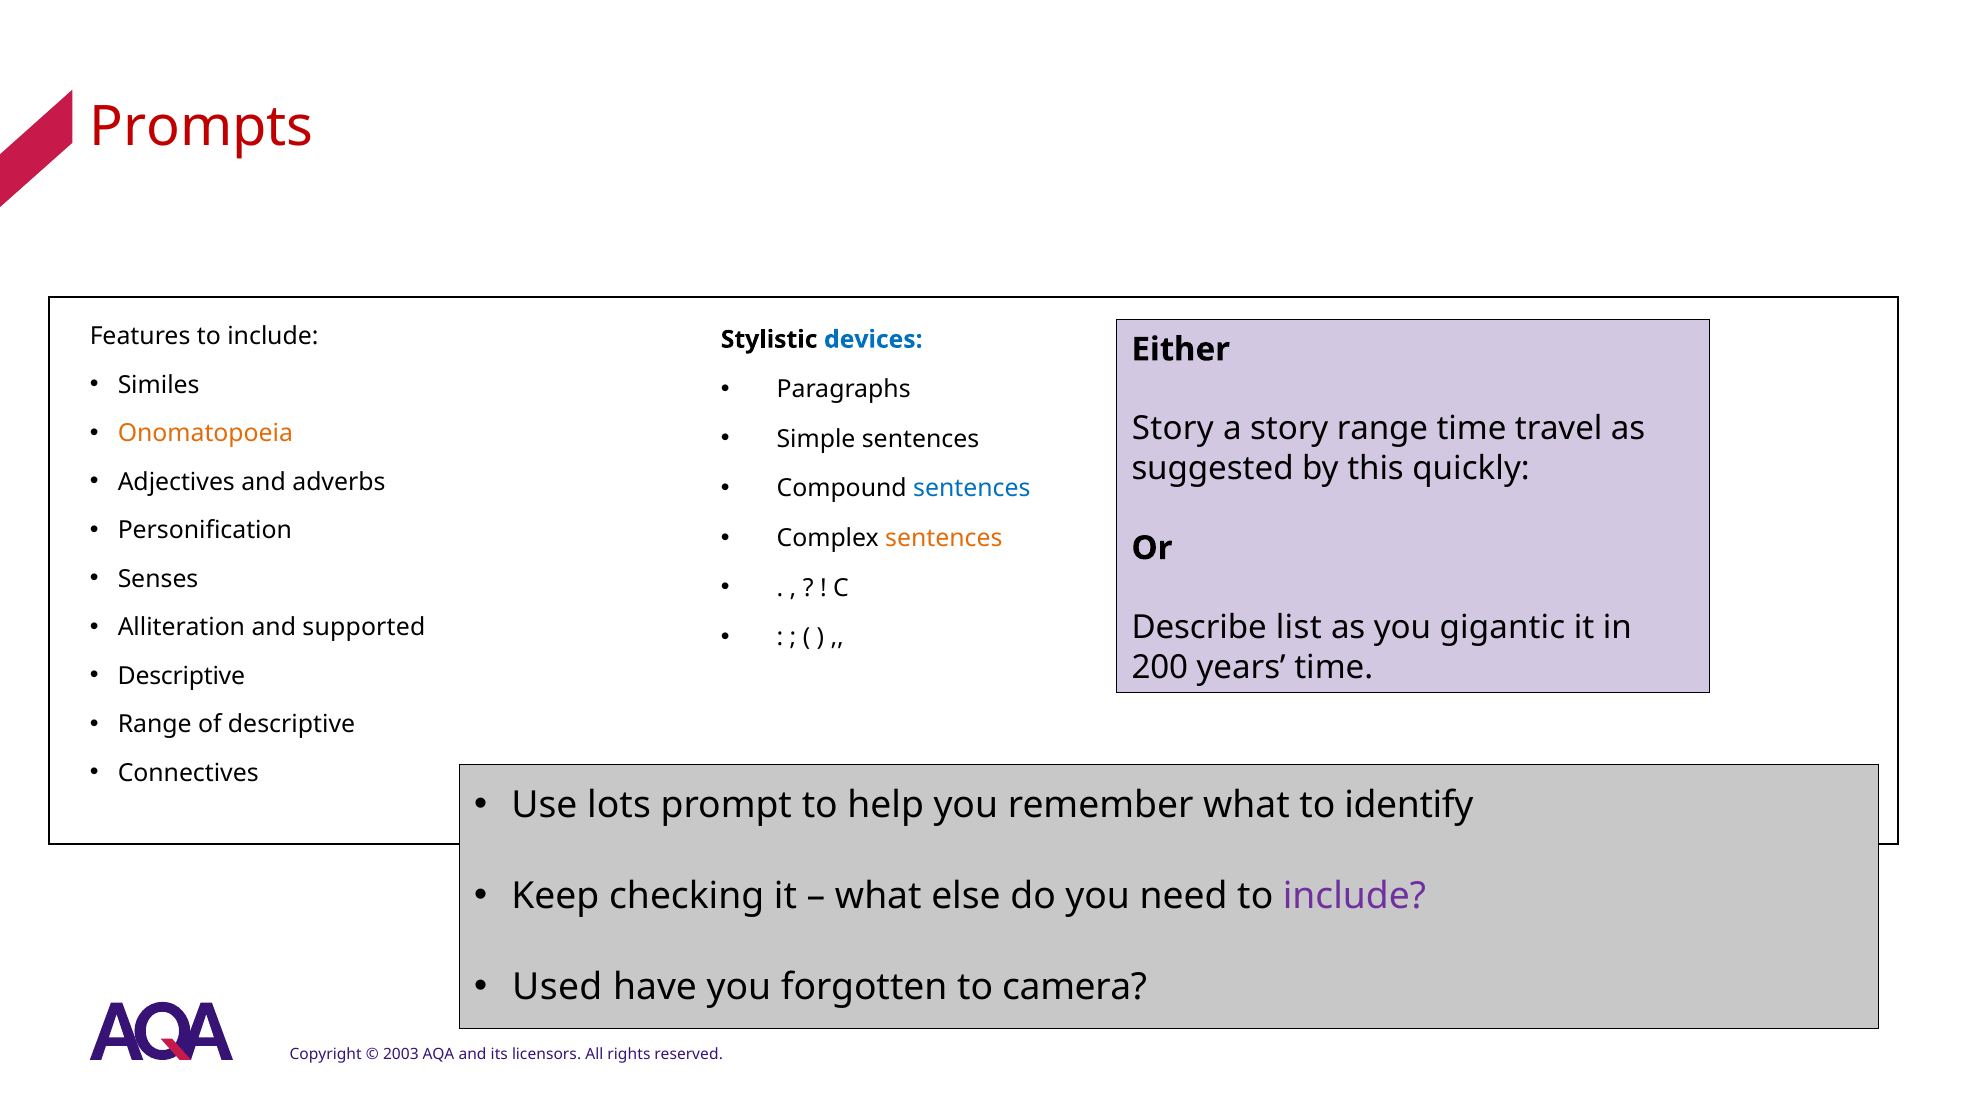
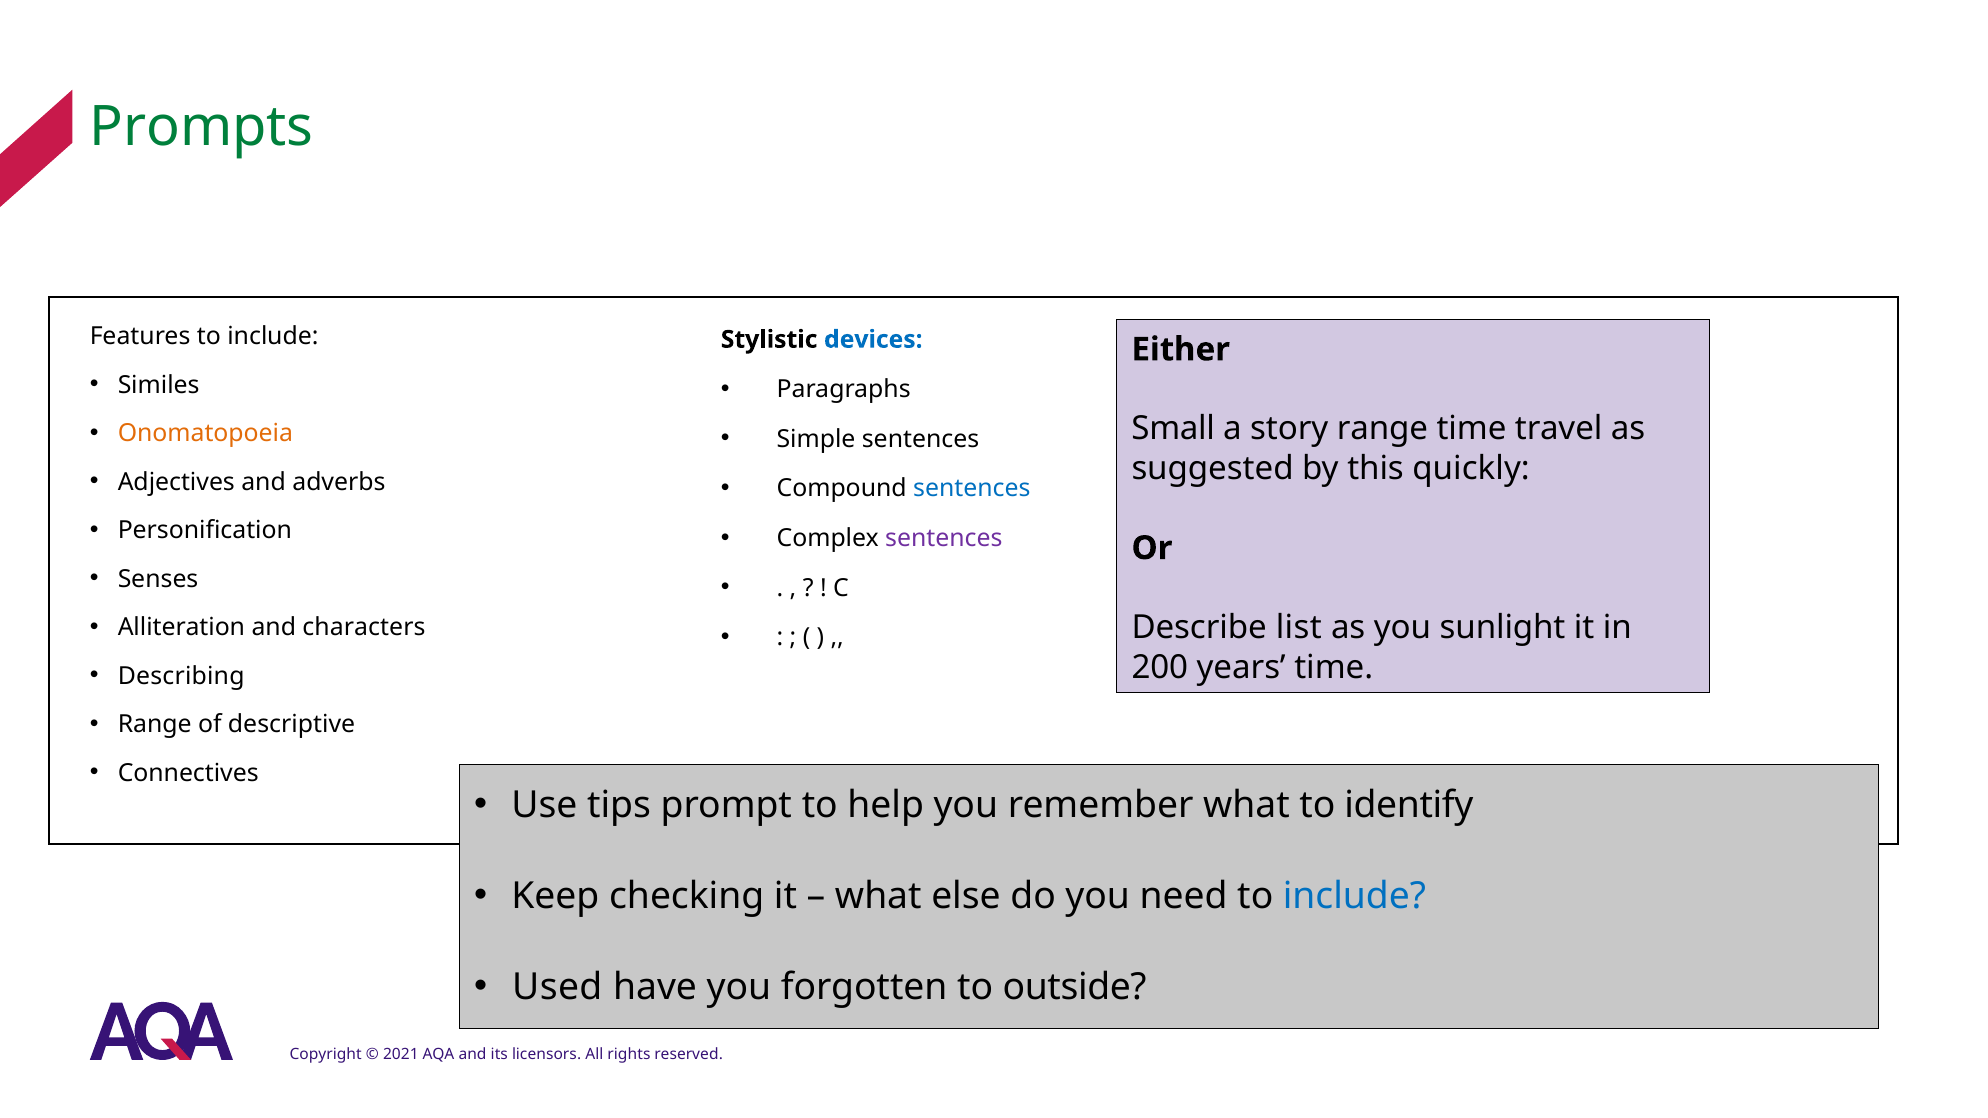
Prompts colour: red -> green (202, 127)
Story: Story -> Small (1173, 429)
sentences colour: orange -> purple (944, 538)
supported: supported -> characters (364, 628)
gigantic: gigantic -> sunlight (1503, 628)
Descriptive: Descriptive -> Describing (181, 676)
lots: lots -> tips (619, 806)
include colour: purple -> blue (1354, 897)
camera: camera -> outside (1075, 988)
2003: 2003 -> 2021 (401, 1055)
